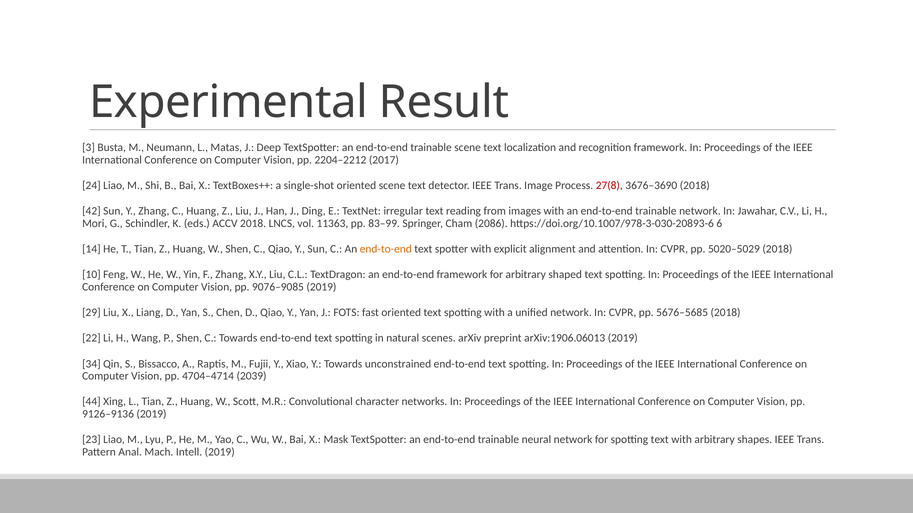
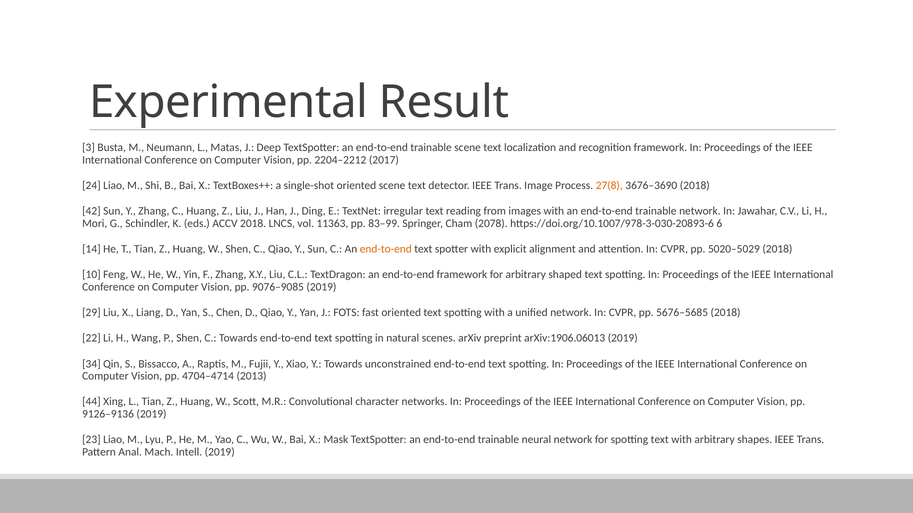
27(8 colour: red -> orange (609, 186)
2086: 2086 -> 2078 (491, 224)
2039: 2039 -> 2013 (252, 376)
